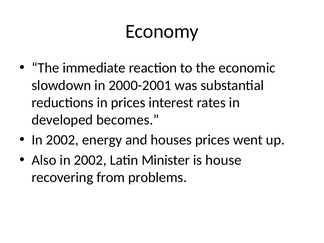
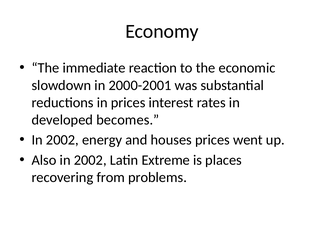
Minister: Minister -> Extreme (166, 160)
house: house -> places (224, 160)
